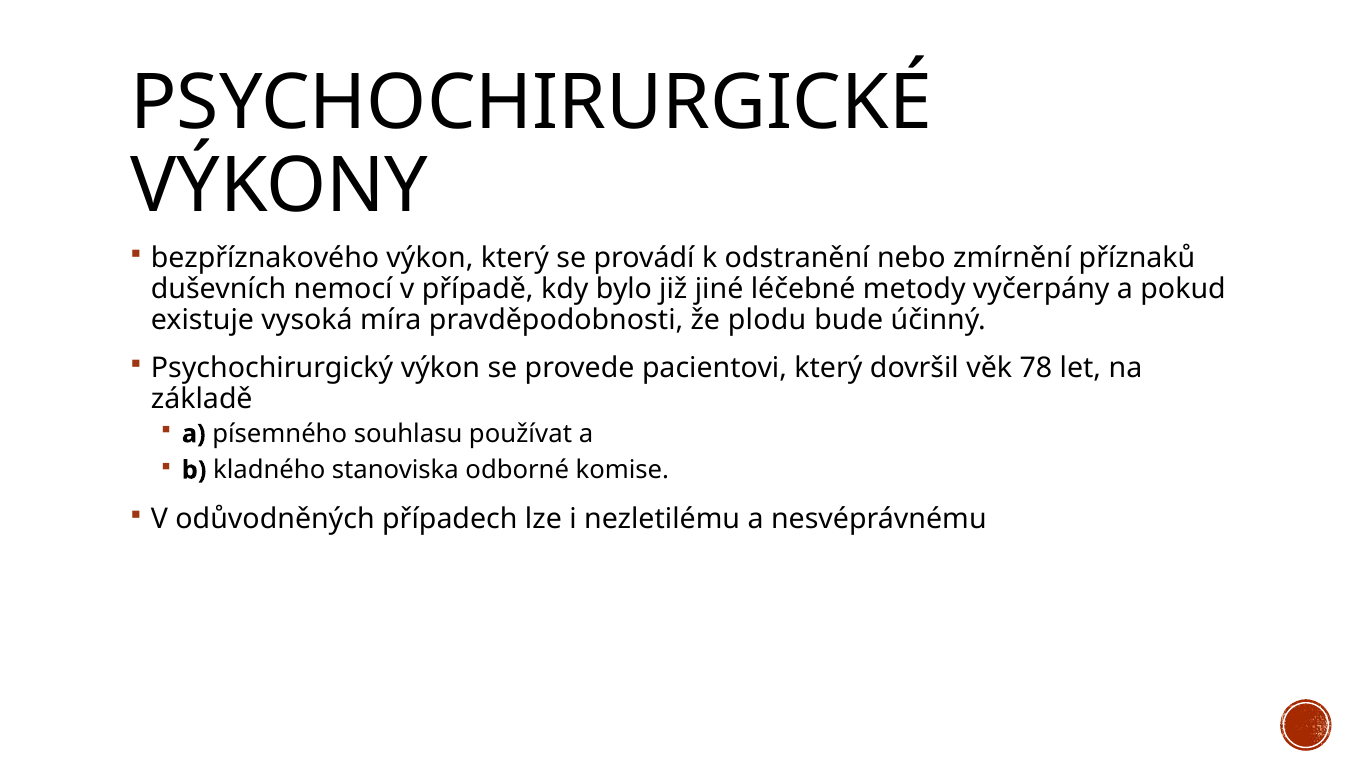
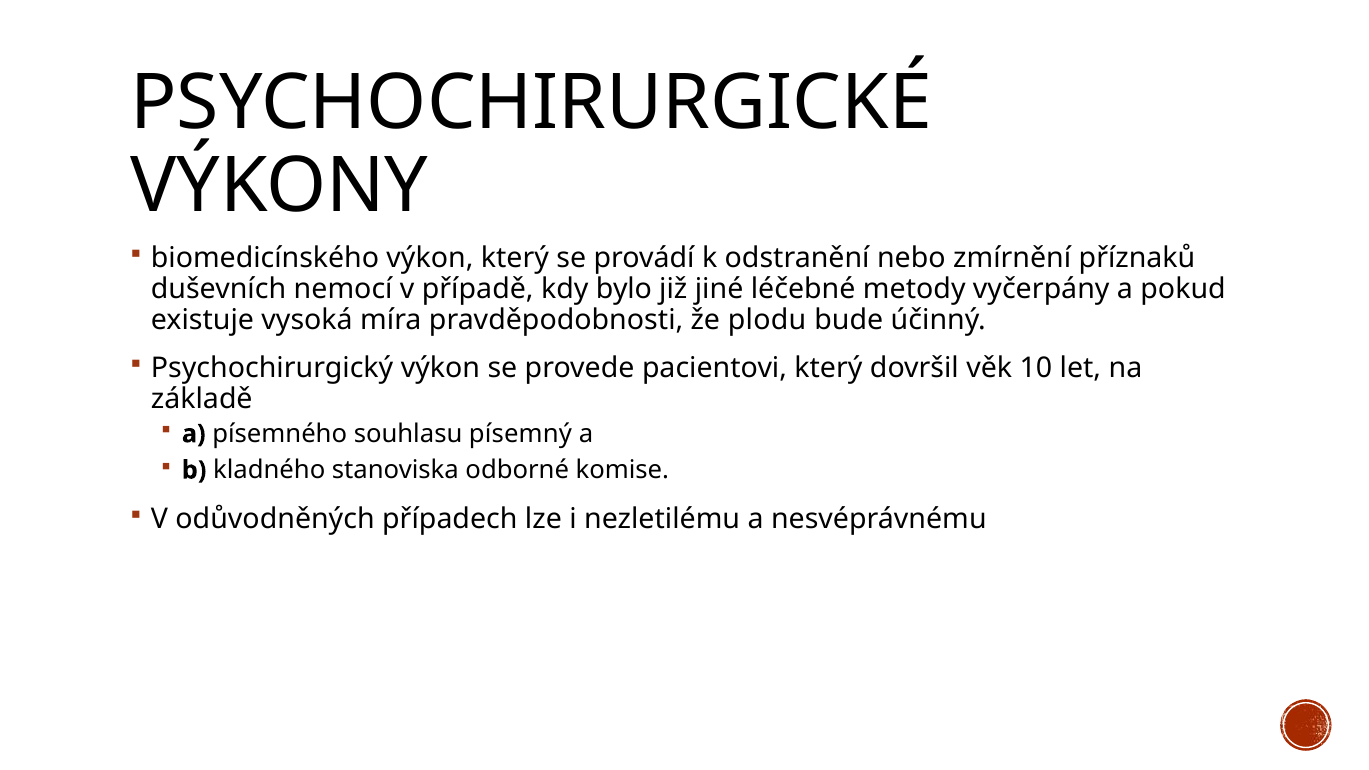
bezpříznakového: bezpříznakového -> biomedicínského (265, 259)
78: 78 -> 10 (1036, 368)
používat: používat -> písemný (520, 434)
